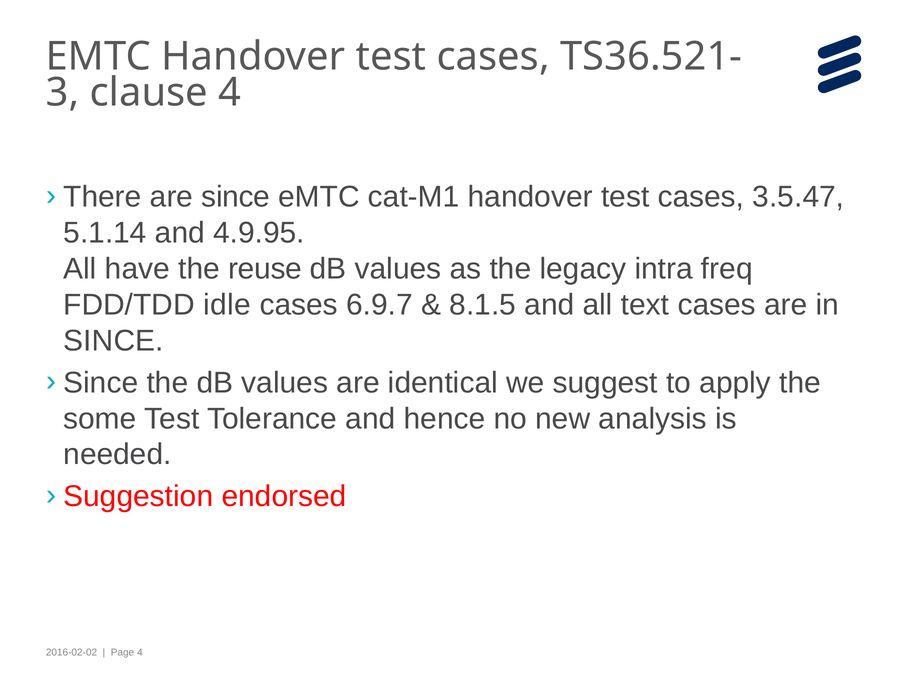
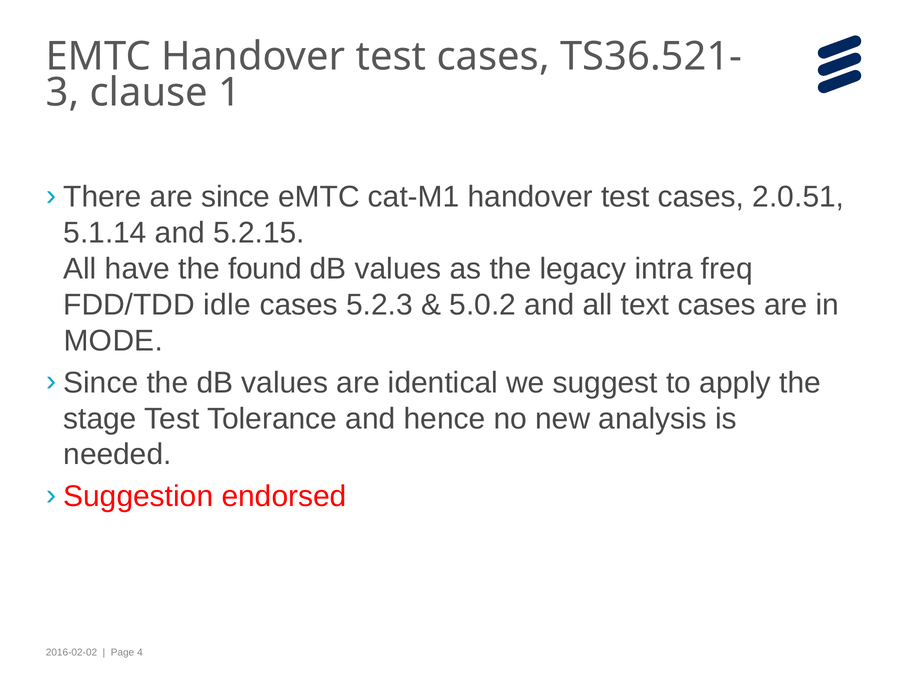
clause 4: 4 -> 1 (230, 93)
3.5.47: 3.5.47 -> 2.0.51 (798, 197)
4.9.95: 4.9.95 -> 5.2.15 (259, 233)
reuse: reuse -> found (265, 269)
6.9.7: 6.9.7 -> 5.2.3 (380, 305)
8.1.5: 8.1.5 -> 5.0.2 (483, 305)
SINCE: SINCE -> MODE (113, 341)
some: some -> stage (100, 419)
